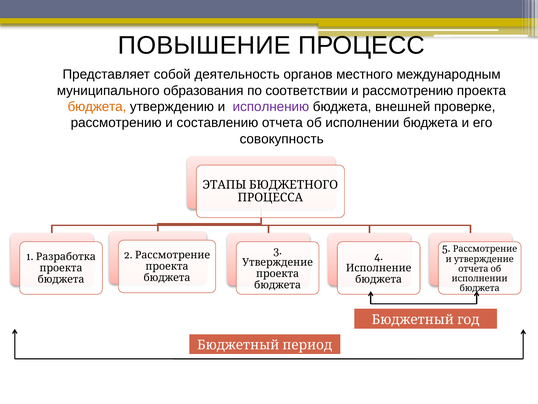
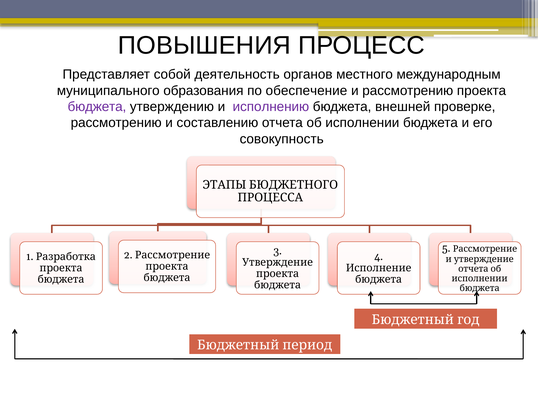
ПОВЫШЕНИЕ: ПОВЫШЕНИЕ -> ПОВЫШЕНИЯ (205, 45)
соответствии: соответствии -> обеспечение (306, 90)
бюджета colour: orange -> purple (97, 107)
